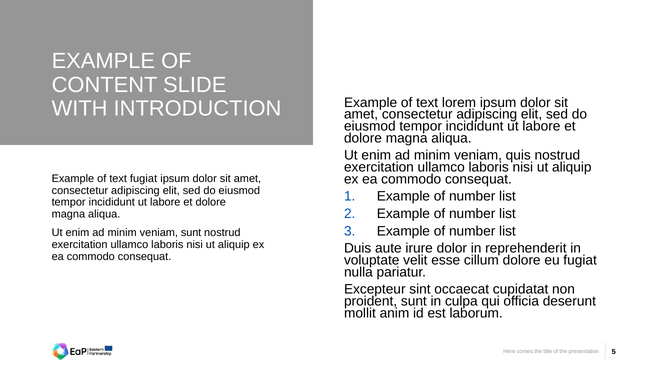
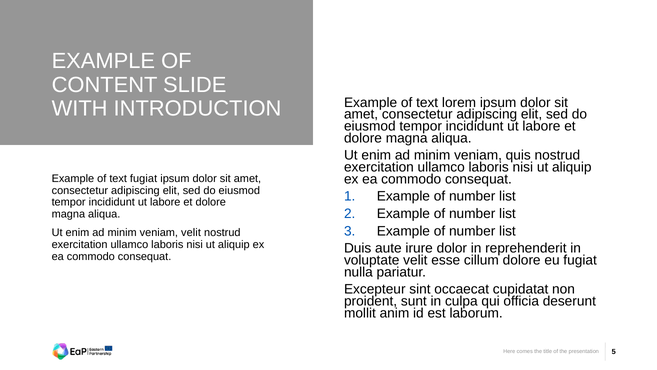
veniam sunt: sunt -> velit (191, 233)
